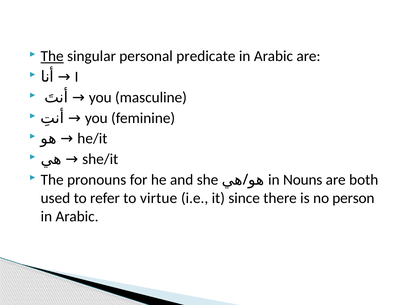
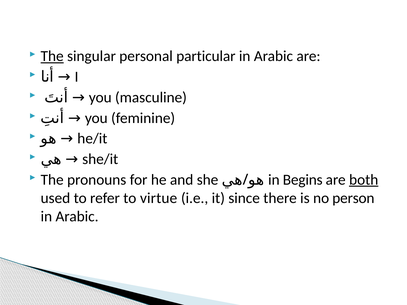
predicate: predicate -> particular (206, 56)
Nouns: Nouns -> Begins (303, 180)
both underline: none -> present (364, 180)
